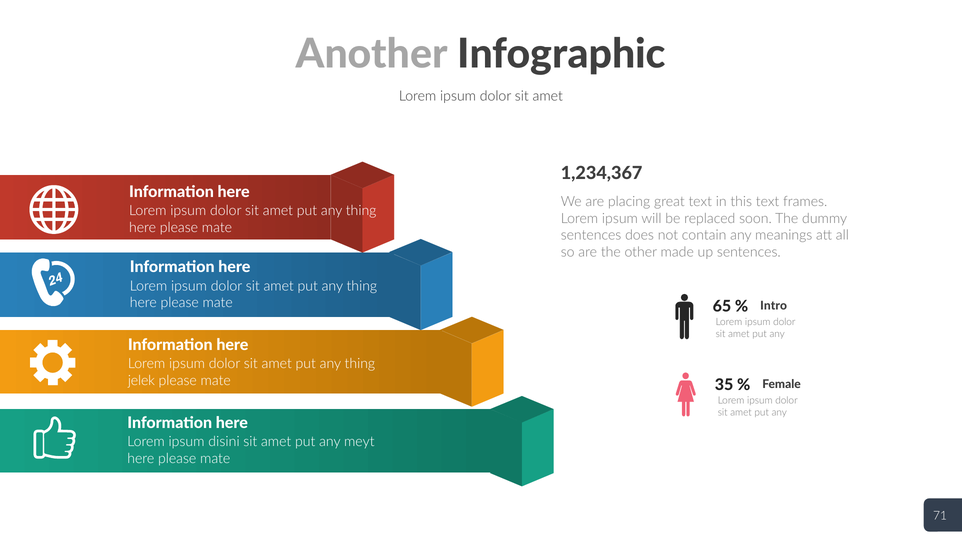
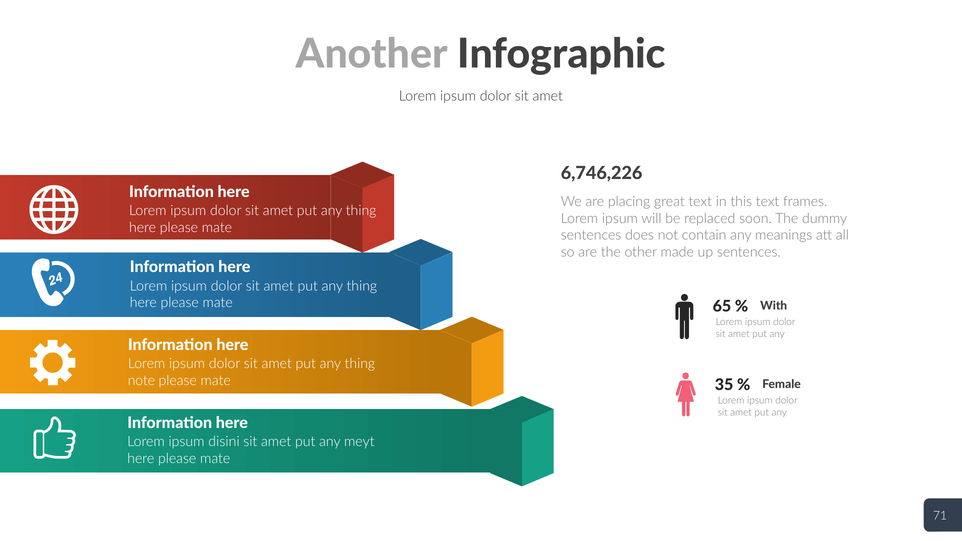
1,234,367: 1,234,367 -> 6,746,226 (602, 174)
Intro: Intro -> With (774, 306)
jelek: jelek -> note (141, 381)
